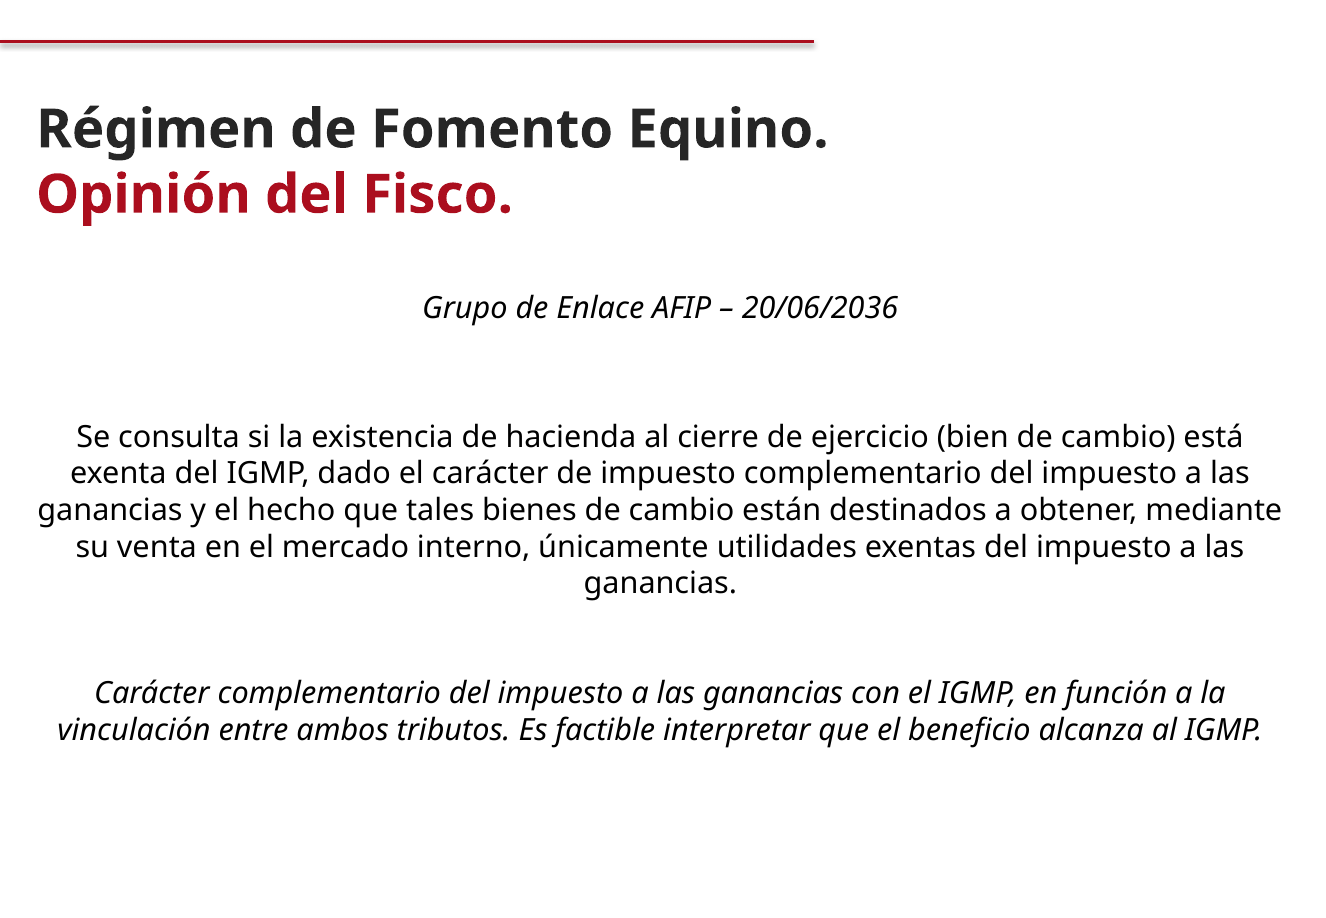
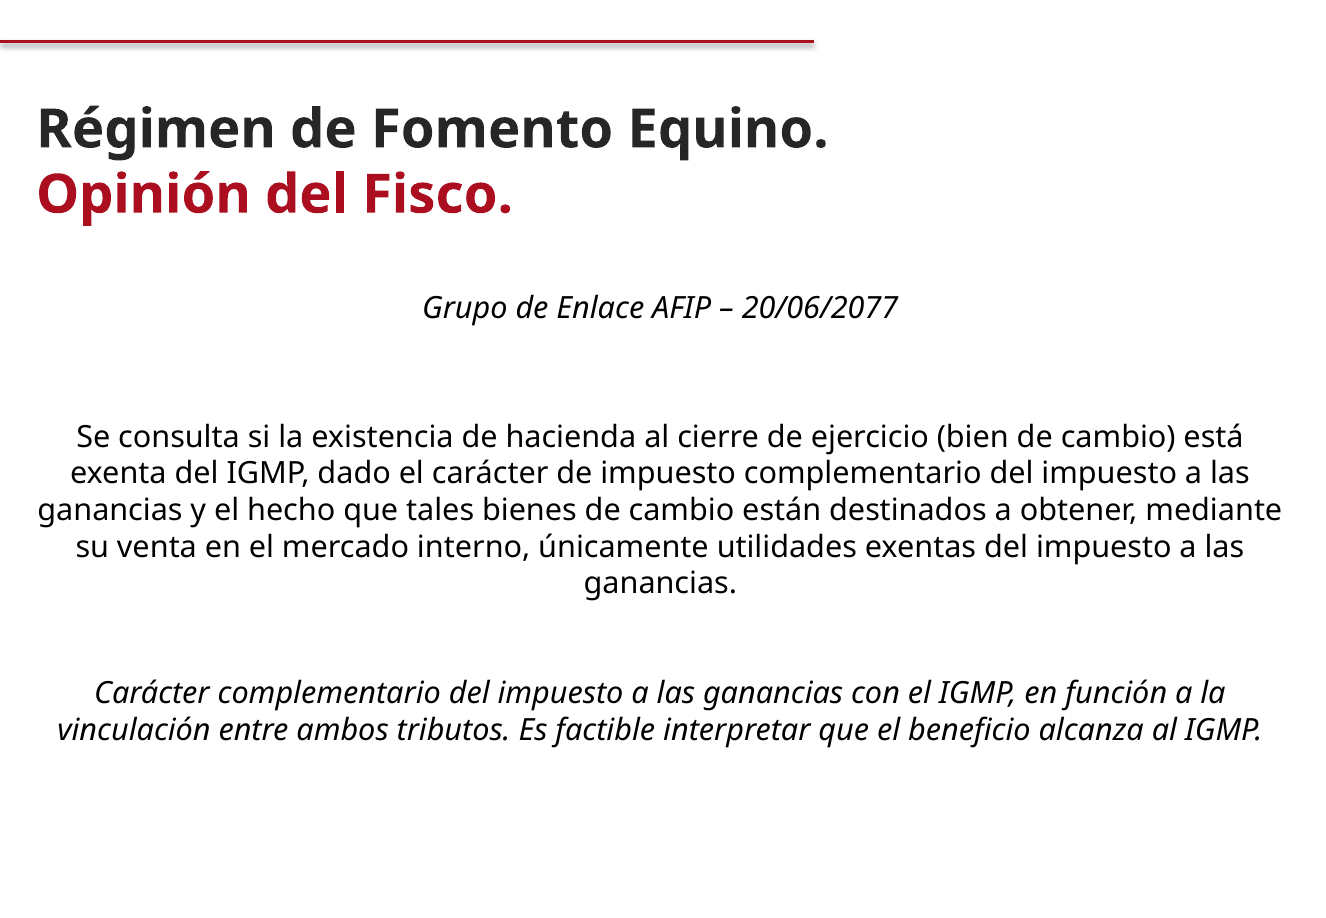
20/06/2036: 20/06/2036 -> 20/06/2077 (820, 308)
